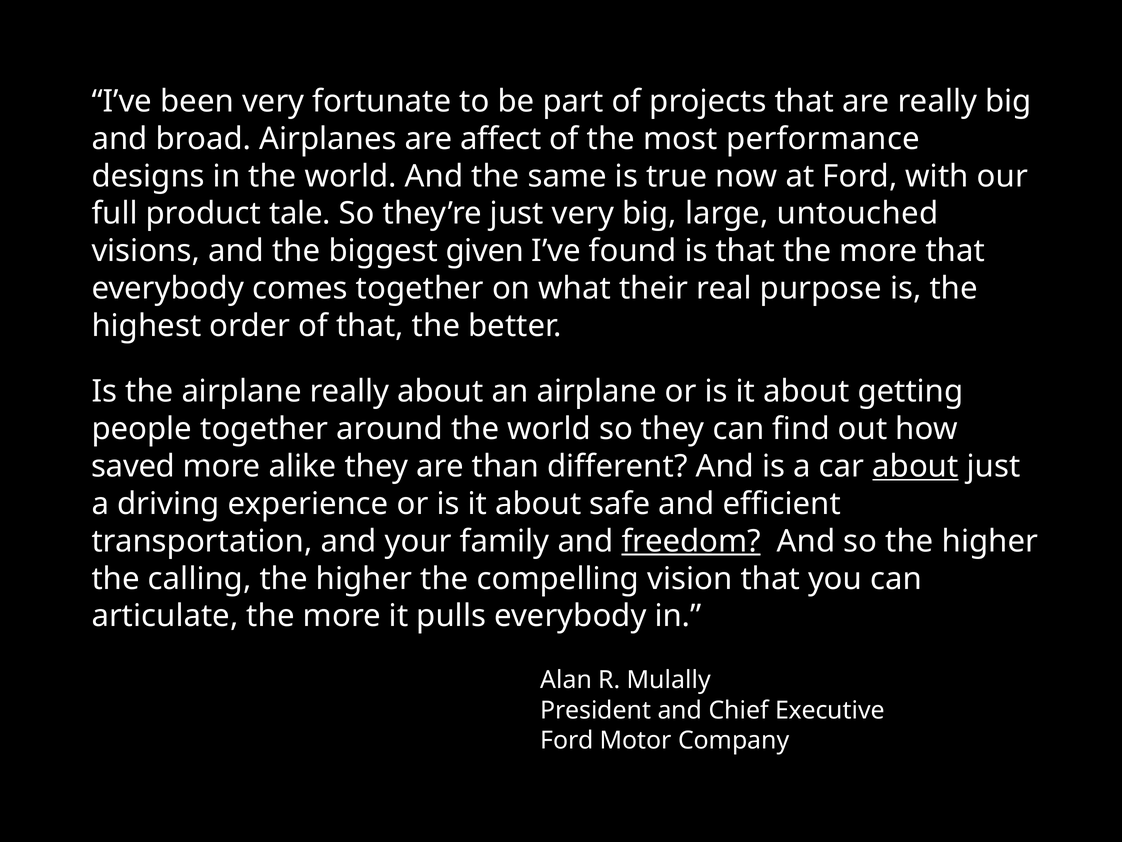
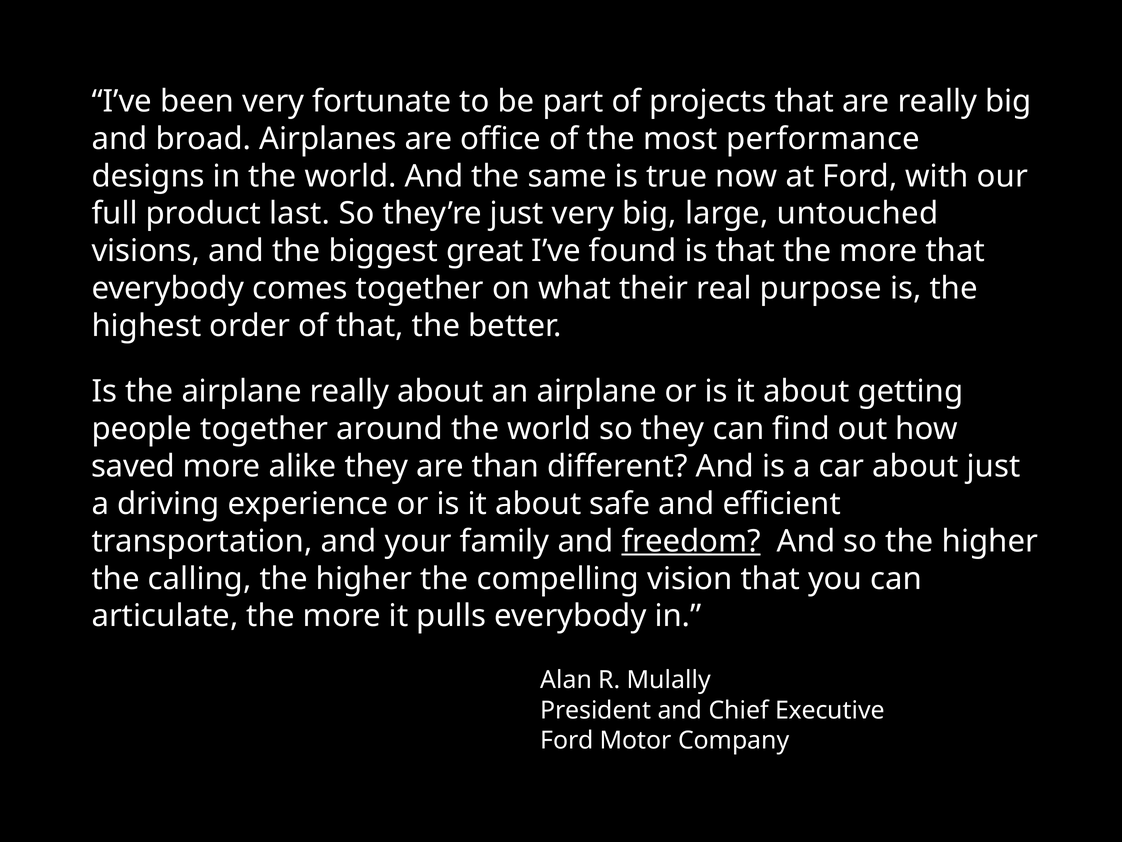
affect: affect -> office (501, 139)
tale: tale -> last (300, 214)
given: given -> great (485, 251)
about underline: present -> none (915, 466)
